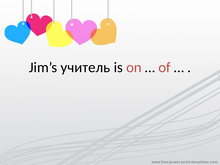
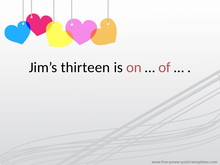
учитель: учитель -> thirteen (85, 67)
